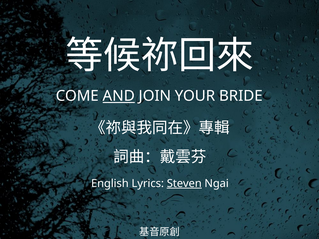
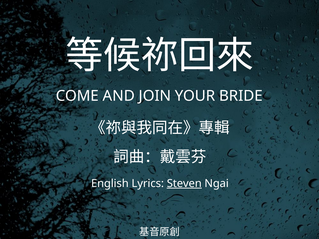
AND underline: present -> none (119, 96)
